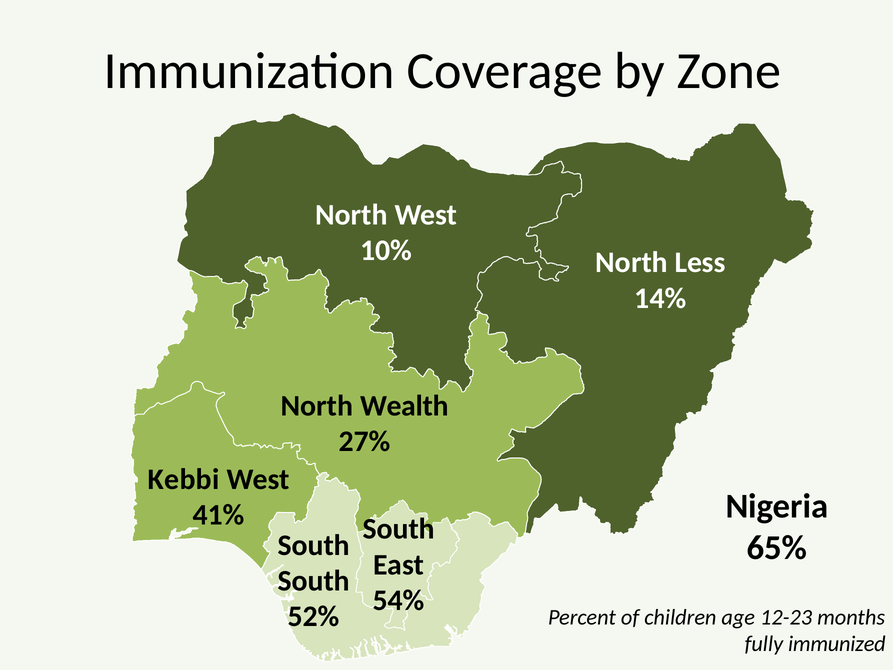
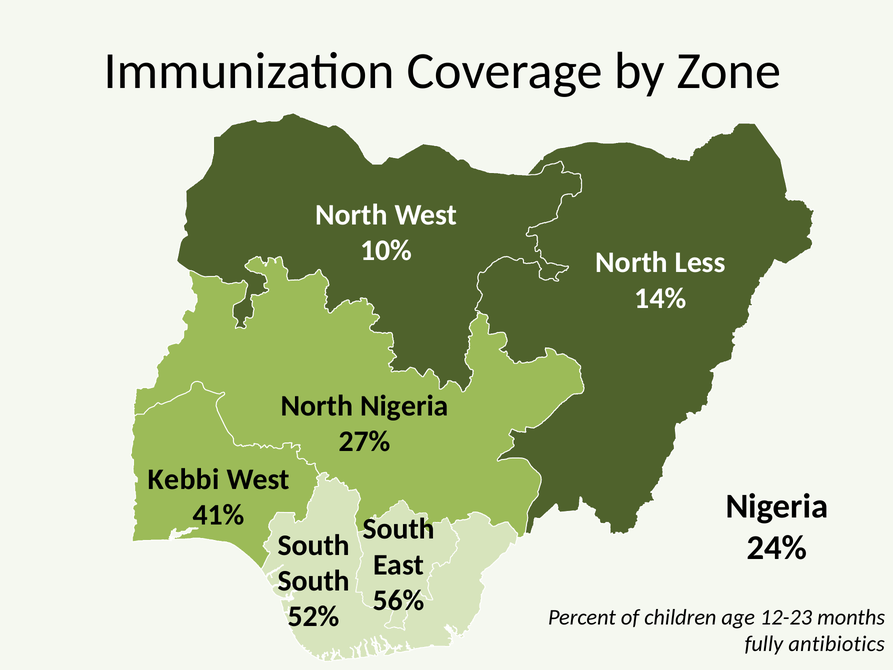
North Wealth: Wealth -> Nigeria (404, 406)
65%: 65% -> 24% (777, 548)
54%: 54% -> 56% (399, 600)
immunized: immunized -> antibiotics (837, 644)
